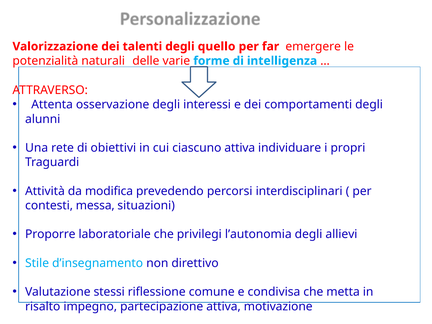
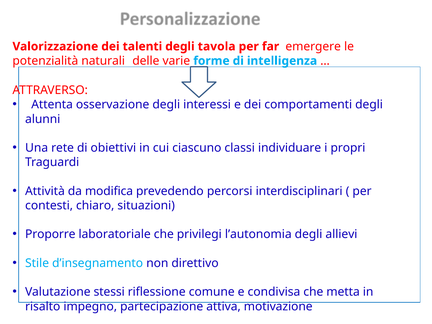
quello: quello -> tavola (217, 46)
ciascuno attiva: attiva -> classi (240, 148)
messa: messa -> chiaro (95, 206)
